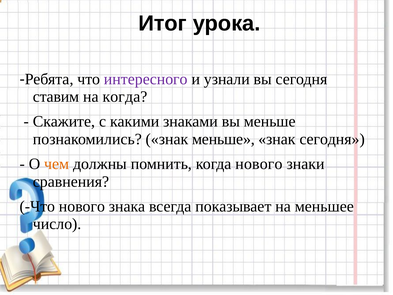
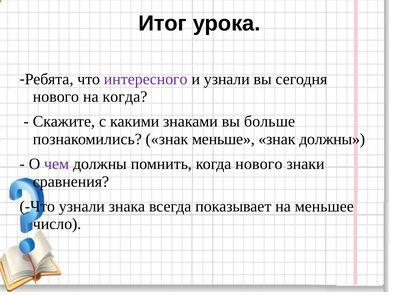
ставим: ставим -> нового (56, 97)
вы меньше: меньше -> больше (270, 121)
знак сегодня: сегодня -> должны (332, 139)
чем colour: orange -> purple (57, 164)
Что нового: нового -> узнали (82, 206)
